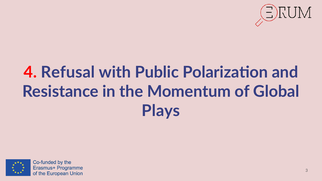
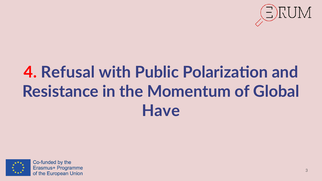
Plays: Plays -> Have (161, 111)
